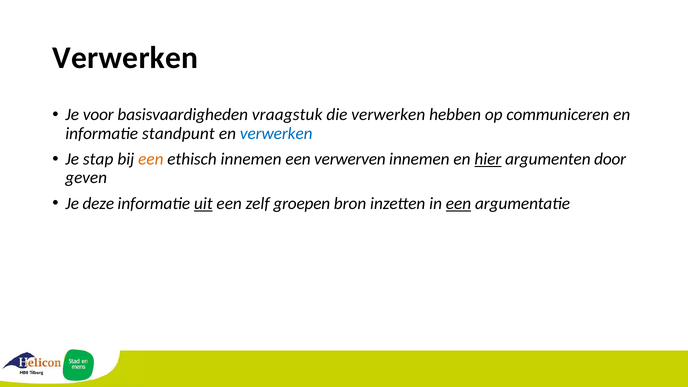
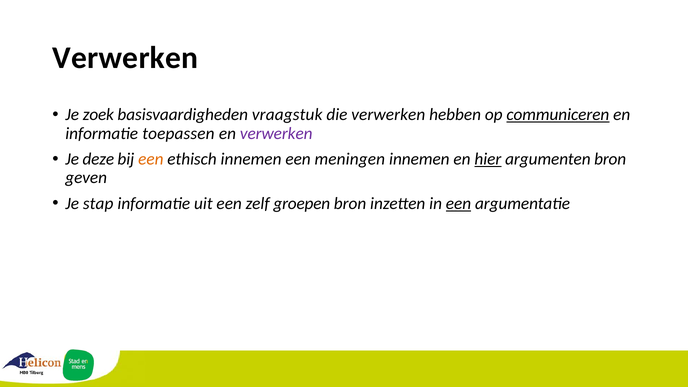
voor: voor -> zoek (98, 115)
communiceren underline: none -> present (558, 115)
standpunt: standpunt -> toepassen (178, 133)
verwerken colour: blue -> purple (276, 133)
stap: stap -> deze (98, 159)
verwerven: verwerven -> meningen (350, 159)
argumenten door: door -> bron (610, 159)
deze: deze -> stap (98, 203)
uit underline: present -> none (203, 203)
